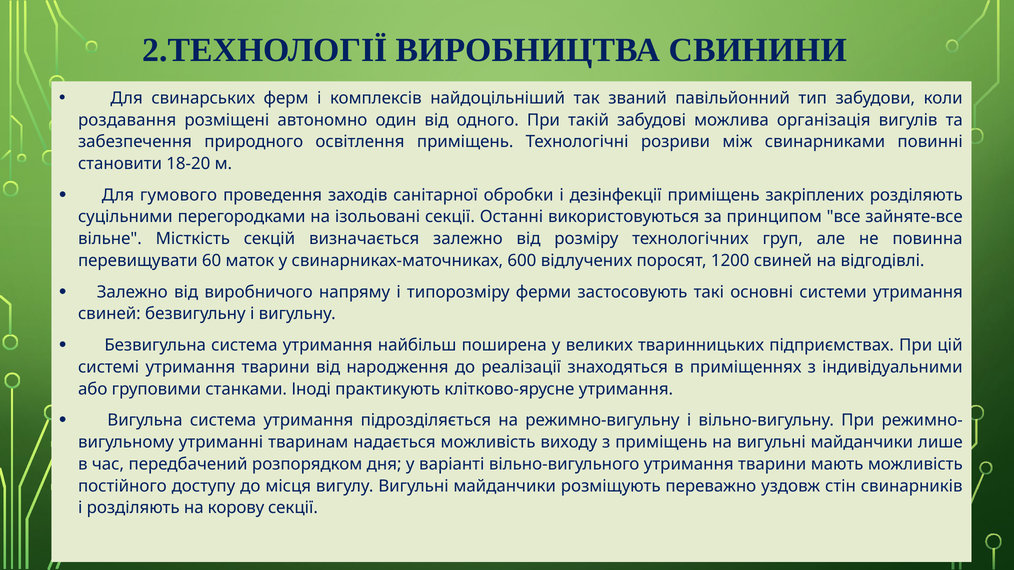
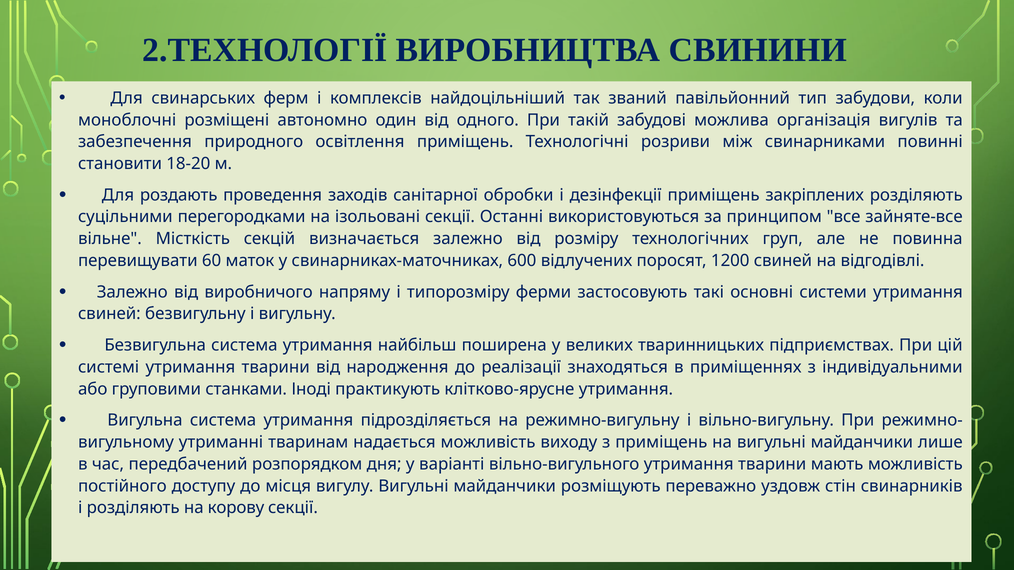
роздавання: роздавання -> моноблочні (127, 120)
гумового: гумового -> роздають (179, 195)
